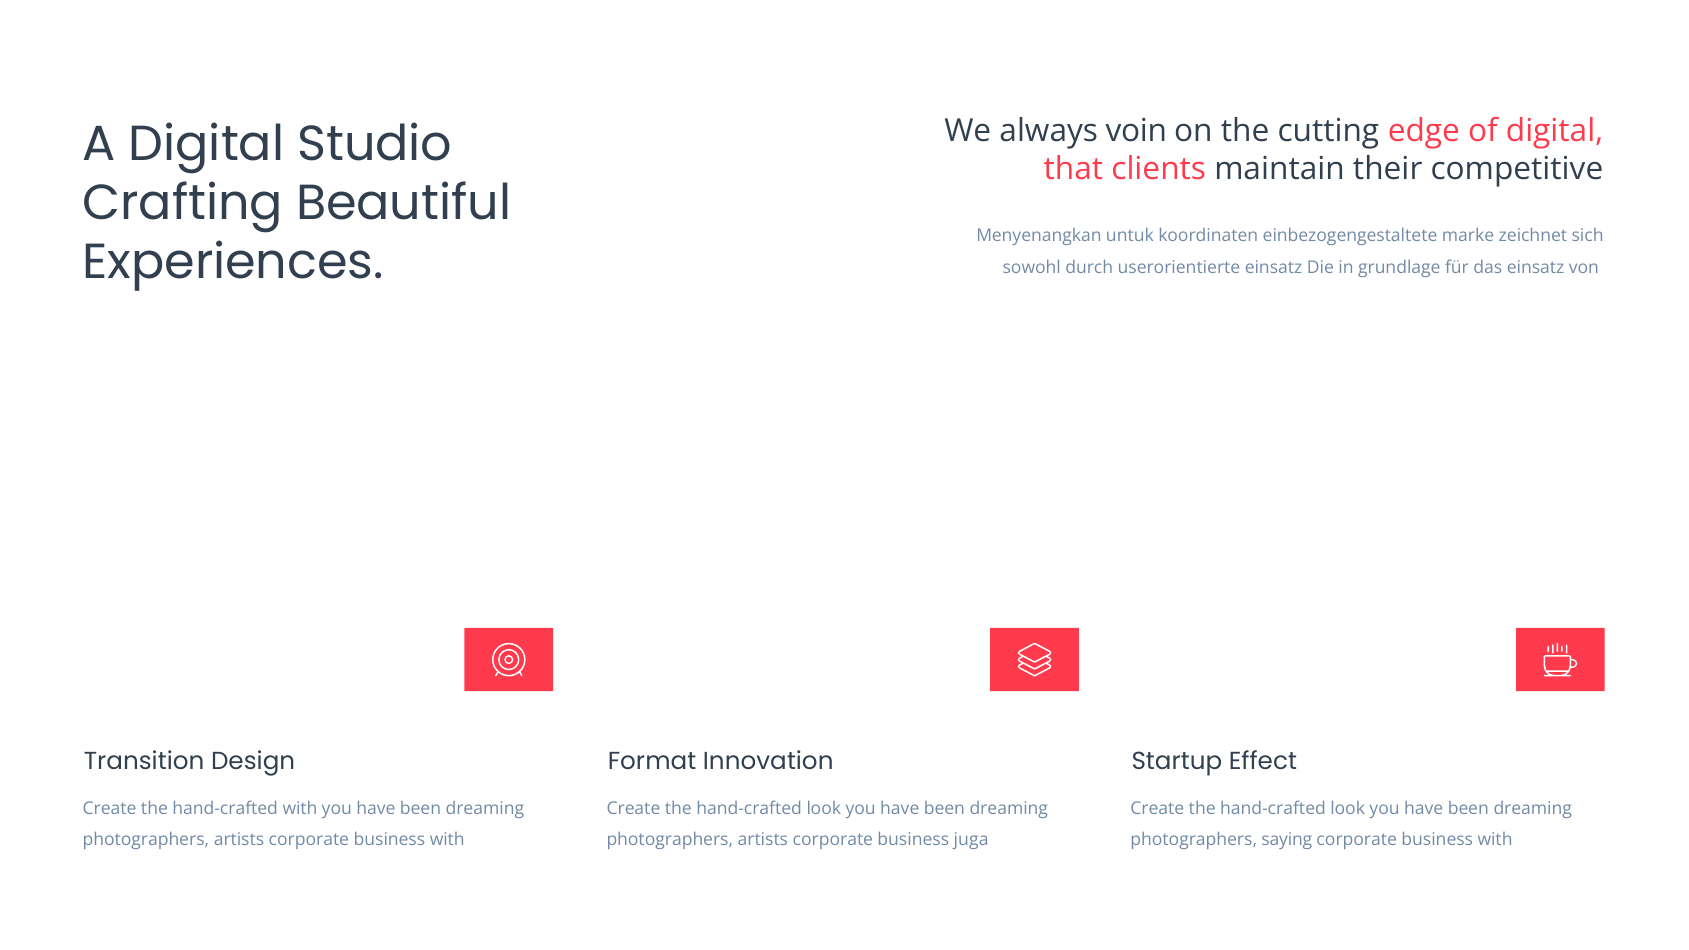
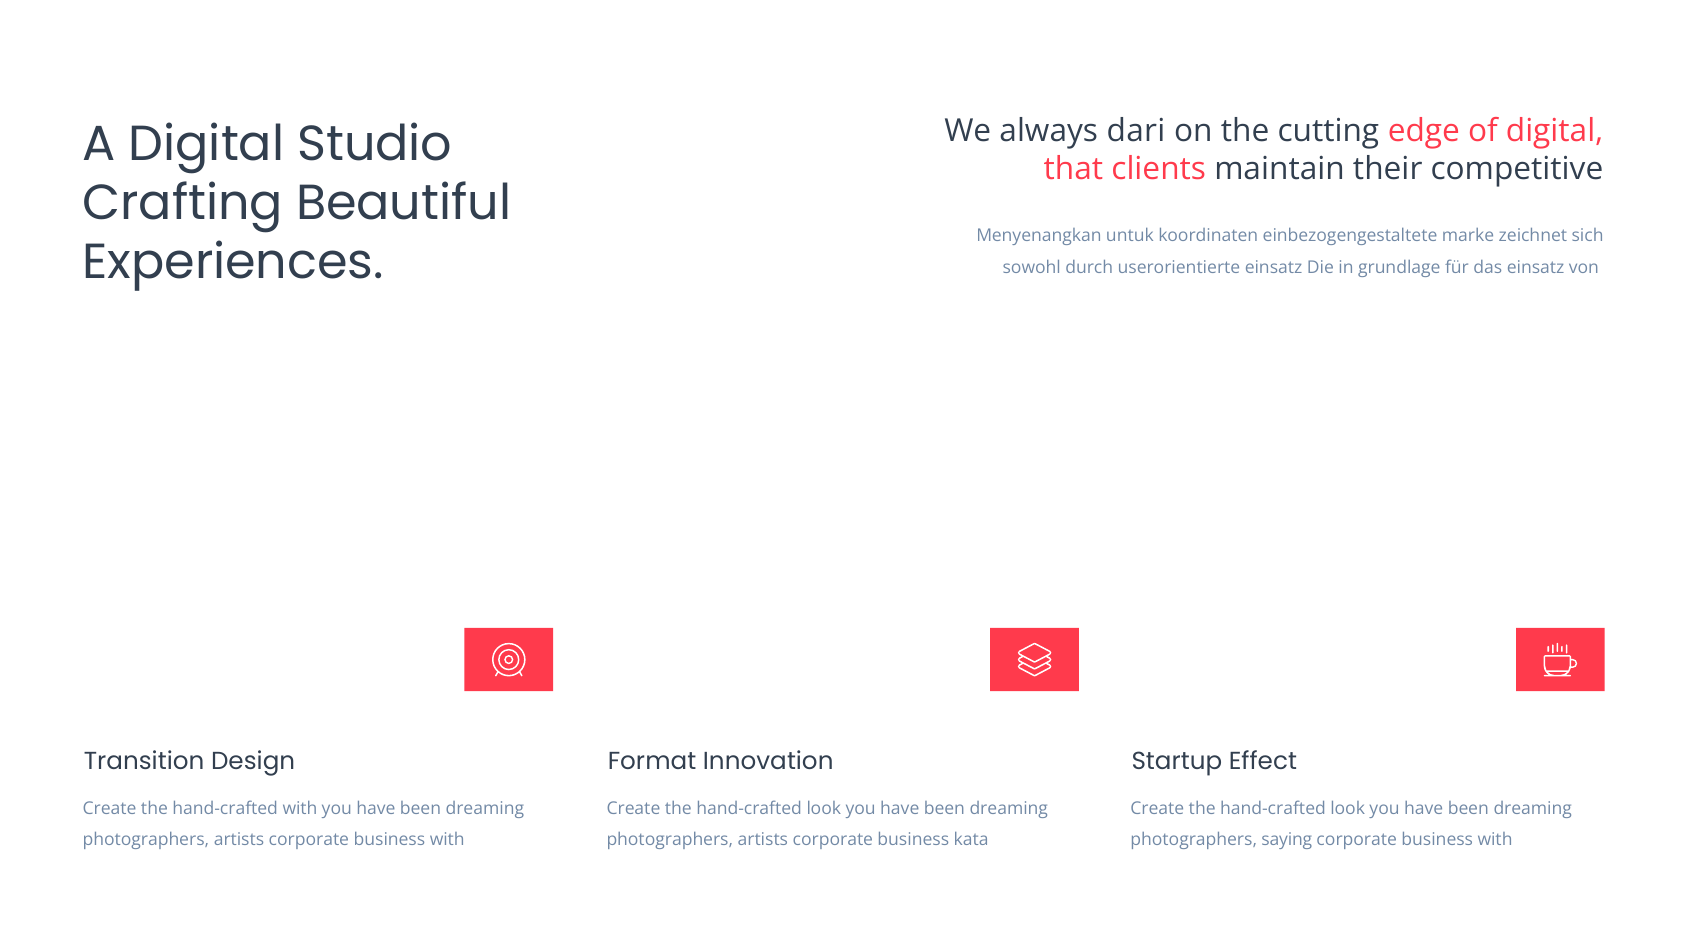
voin: voin -> dari (1136, 131)
juga: juga -> kata (971, 840)
